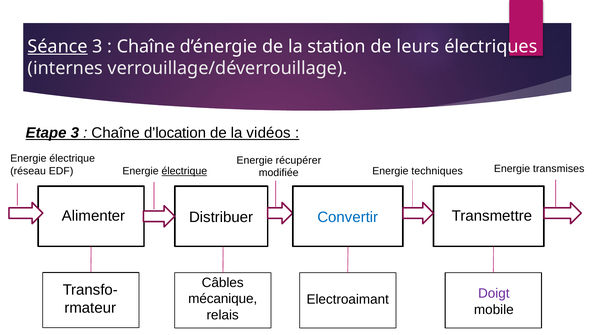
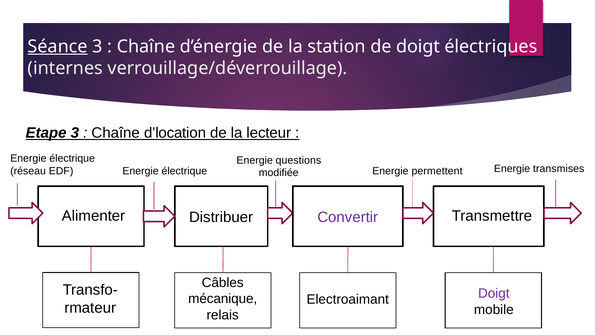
de leurs: leurs -> doigt (418, 46)
vidéos: vidéos -> lecteur (269, 133)
récupérer: récupérer -> questions (298, 160)
électrique underline: present -> none (184, 171)
techniques: techniques -> permettent (437, 171)
Convertir colour: blue -> purple (348, 217)
